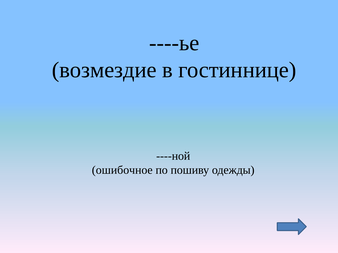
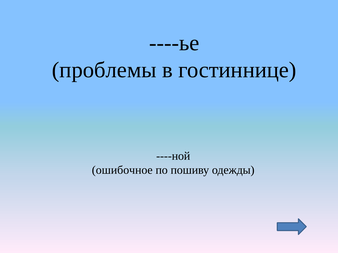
возмездие: возмездие -> проблемы (104, 70)
